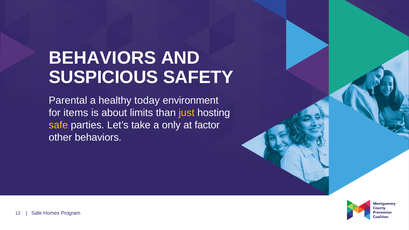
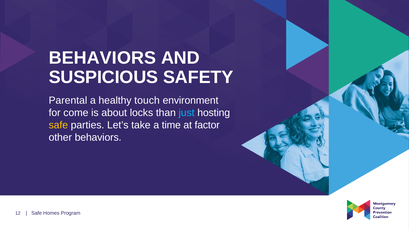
today: today -> touch (147, 101)
items: items -> come (76, 113)
limits: limits -> locks (141, 113)
just colour: yellow -> light blue (187, 113)
only: only -> time (171, 125)
